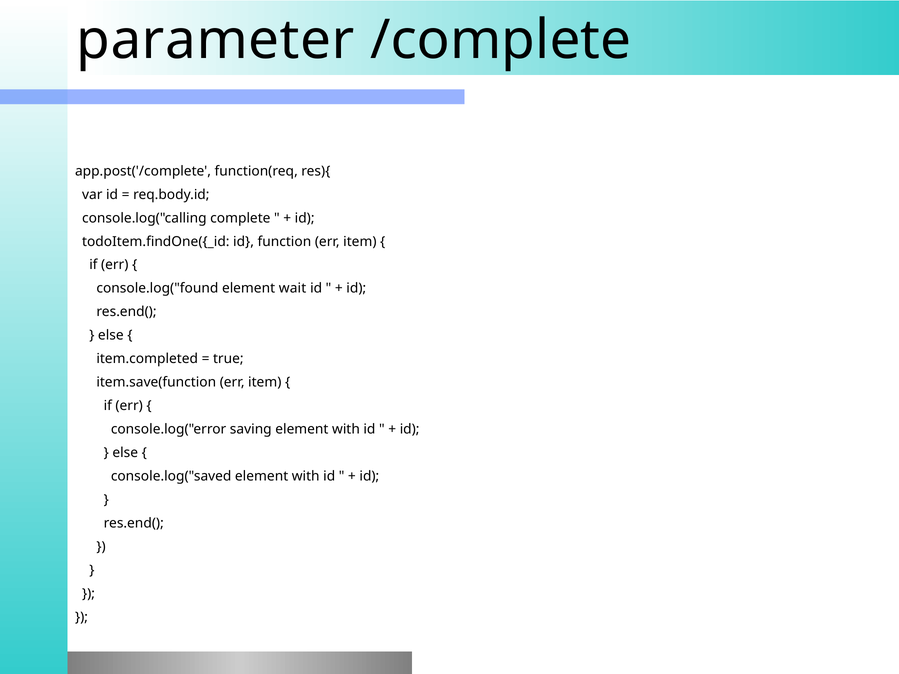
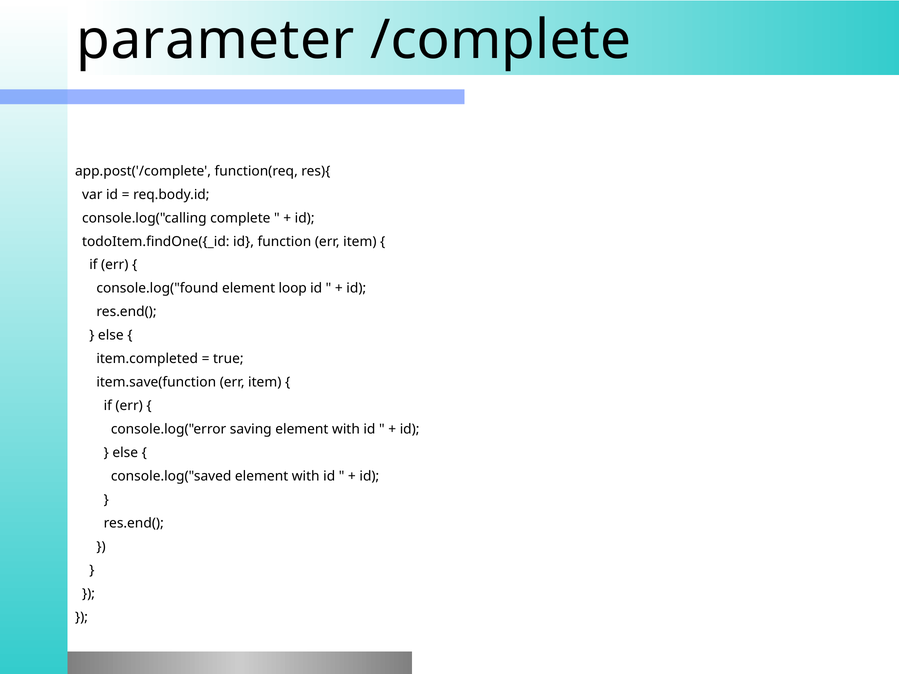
wait: wait -> loop (293, 289)
